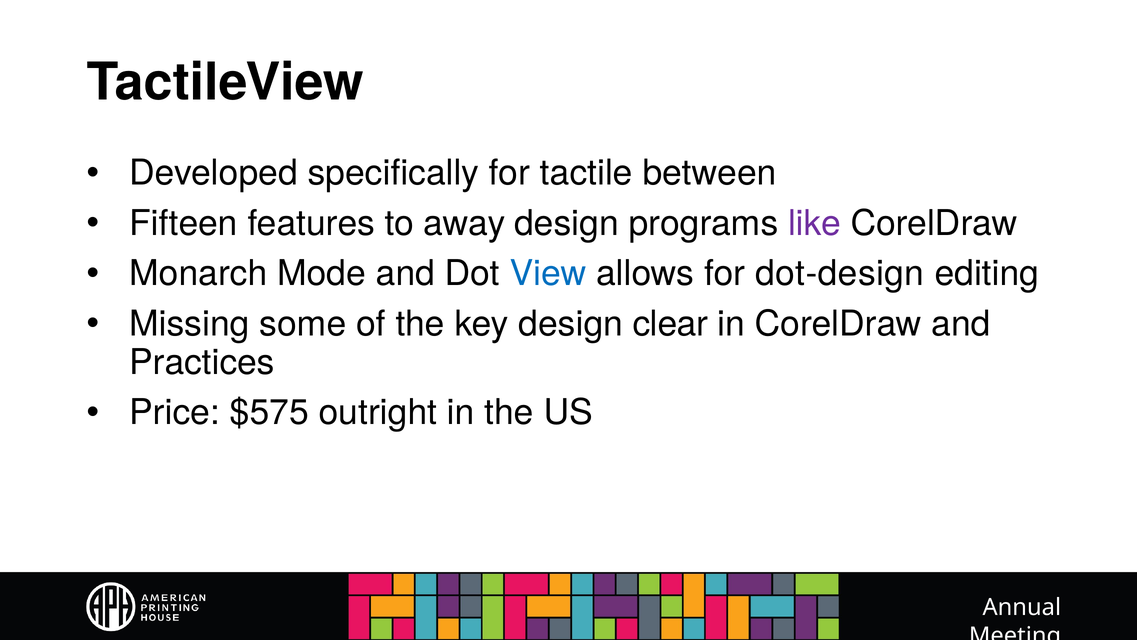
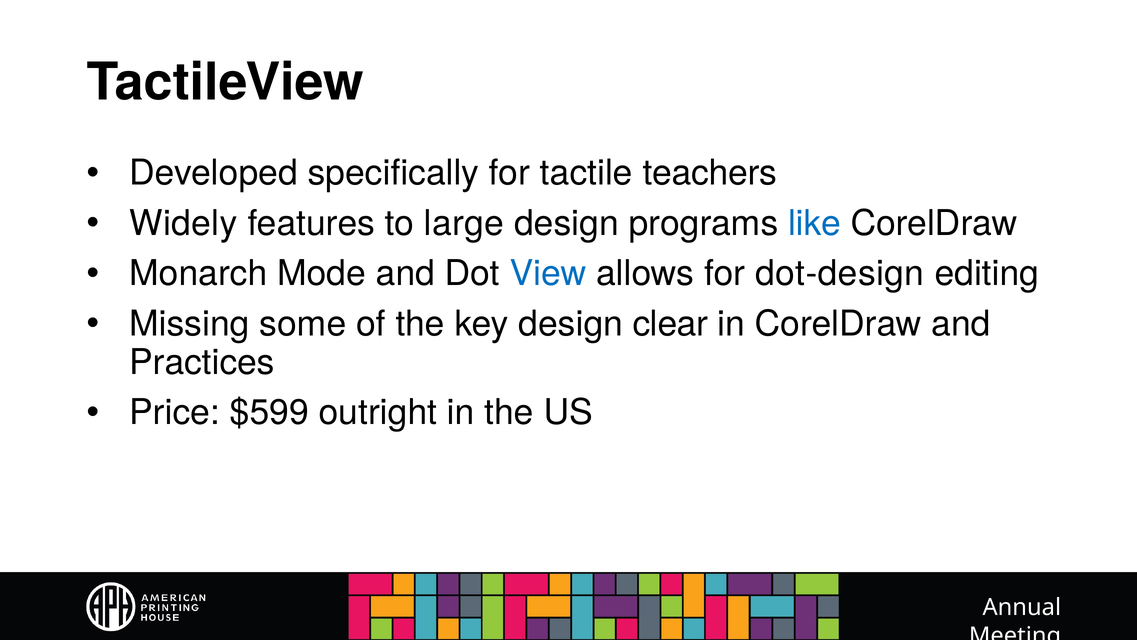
between: between -> teachers (710, 173)
Fifteen: Fifteen -> Widely (183, 223)
away: away -> large (464, 223)
like colour: purple -> blue (815, 223)
$575: $575 -> $599 (269, 412)
